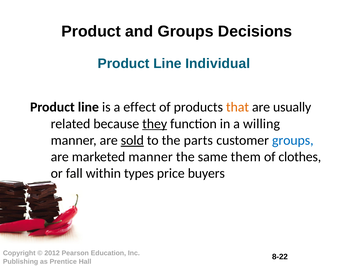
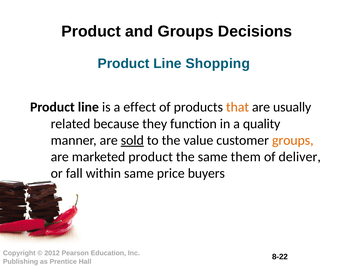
Individual: Individual -> Shopping (218, 63)
they underline: present -> none (155, 124)
willing: willing -> quality (262, 124)
parts: parts -> value (198, 140)
groups colour: blue -> orange (293, 140)
marketed manner: manner -> product (151, 157)
clothes: clothes -> deliver (300, 157)
within types: types -> same (139, 173)
